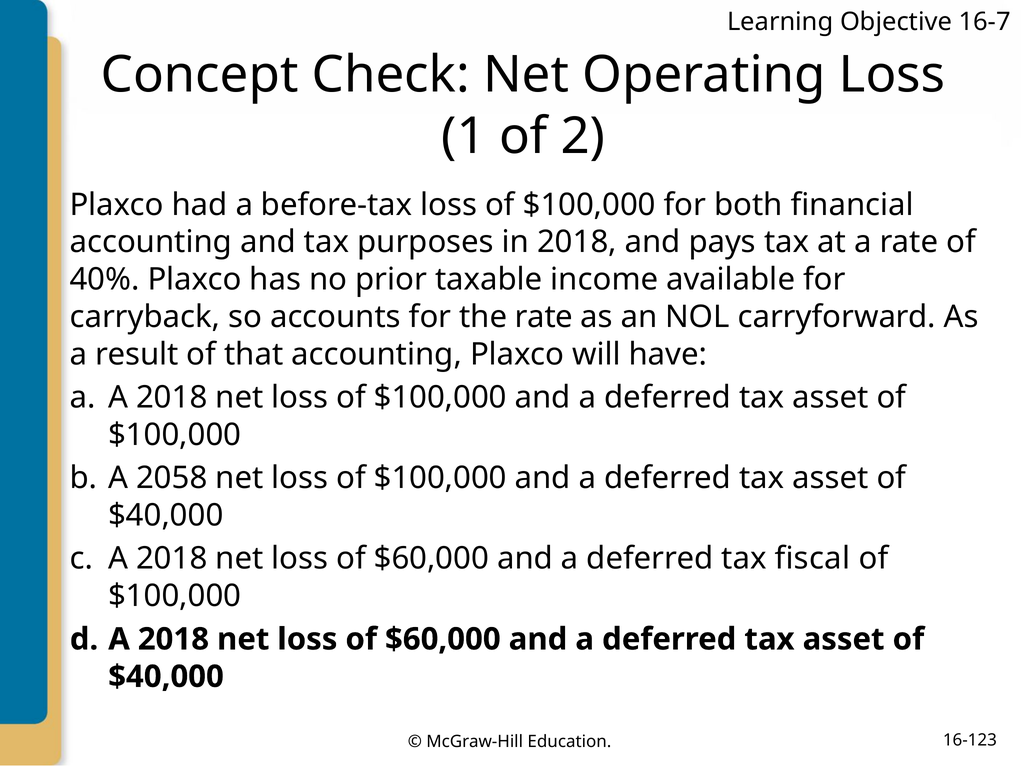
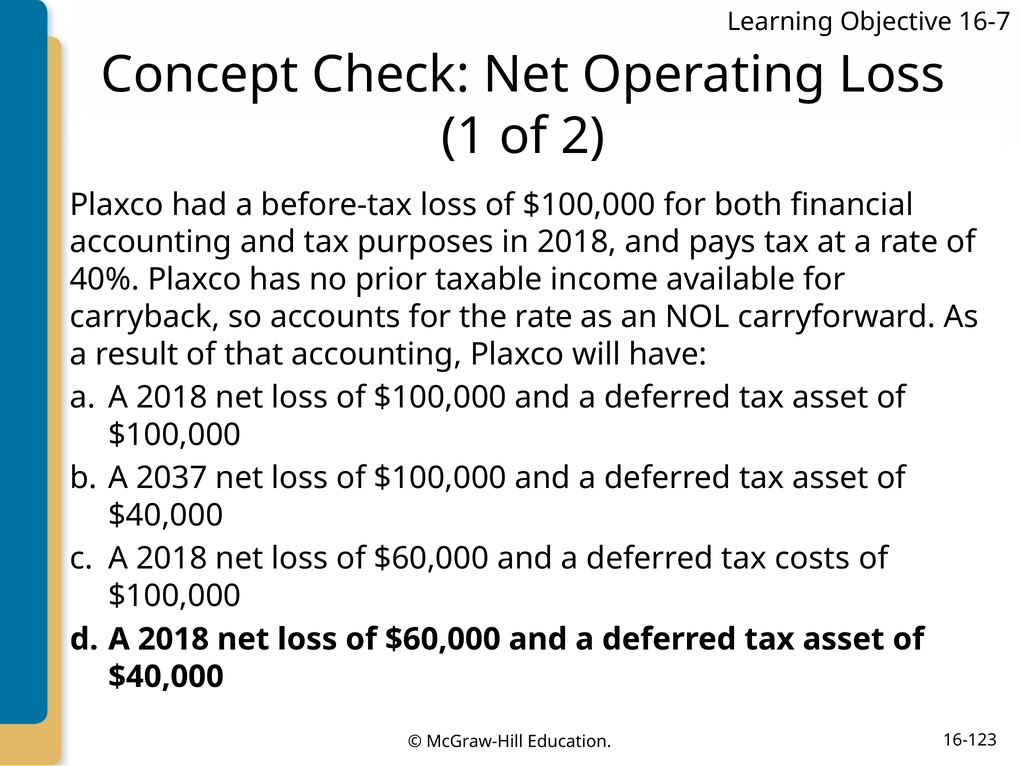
2058: 2058 -> 2037 (172, 478)
fiscal: fiscal -> costs (812, 558)
